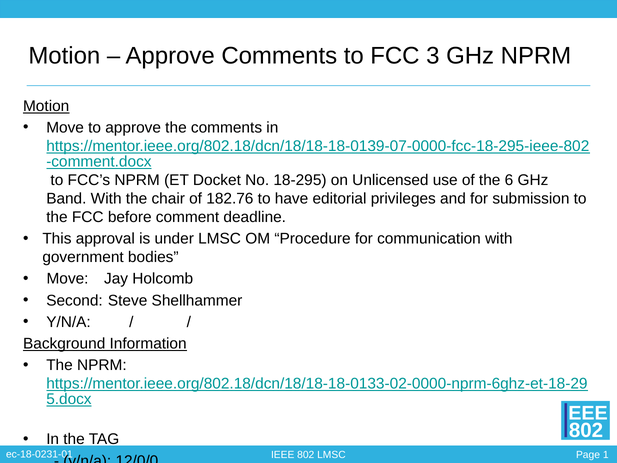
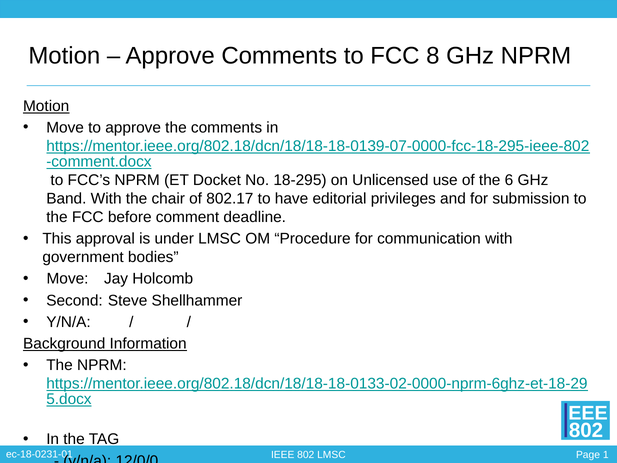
3: 3 -> 8 (433, 56)
182.76: 182.76 -> 802.17 (230, 199)
